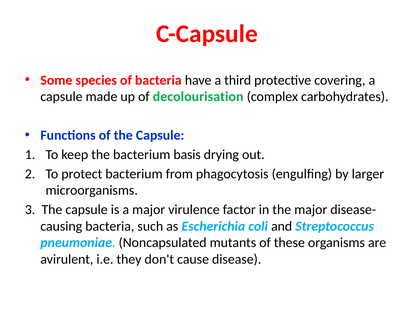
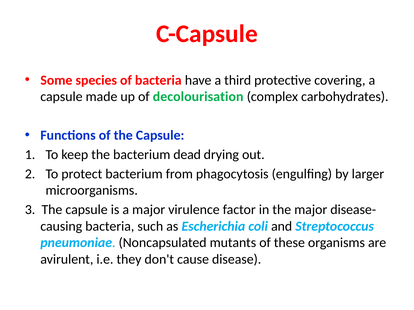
basis: basis -> dead (187, 155)
